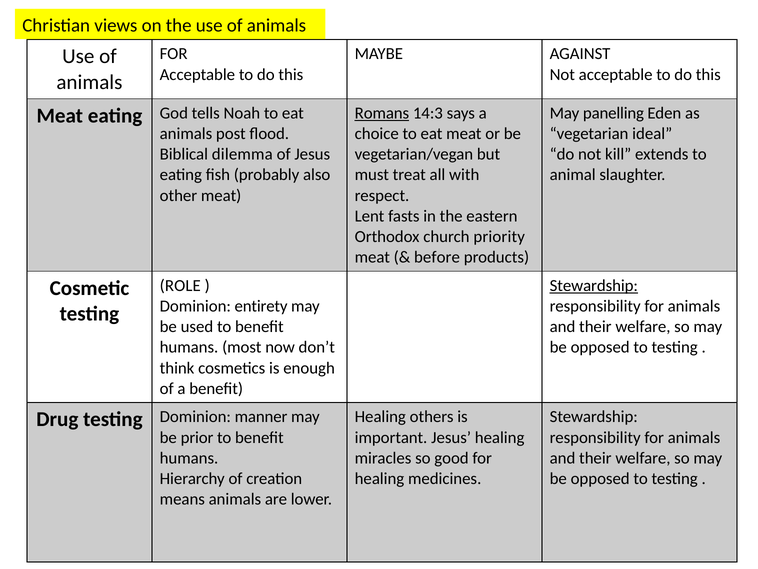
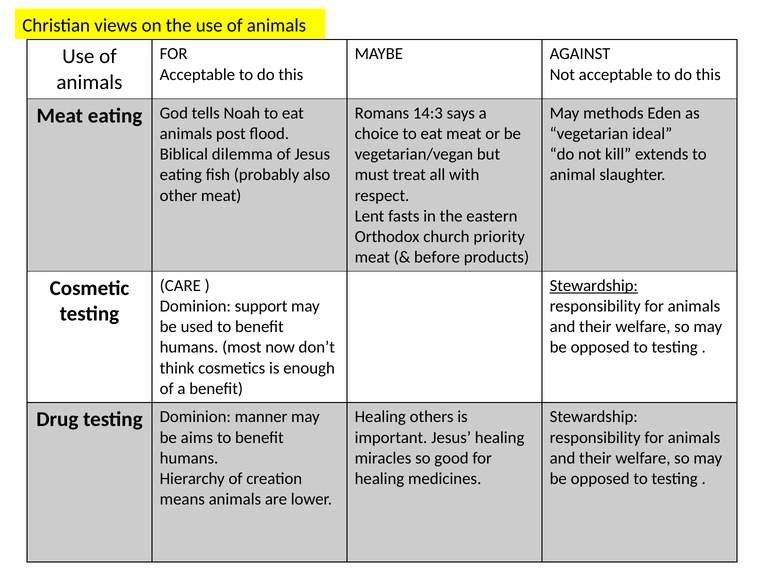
Romans underline: present -> none (382, 113)
panelling: panelling -> methods (613, 113)
ROLE: ROLE -> CARE (180, 285)
entirety: entirety -> support (261, 306)
prior: prior -> aims (197, 437)
